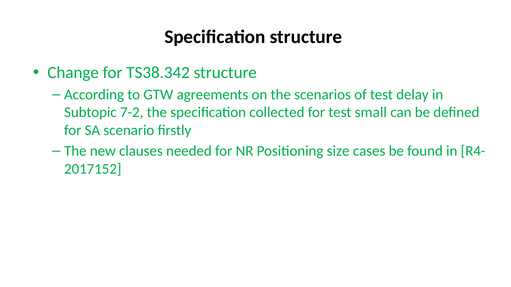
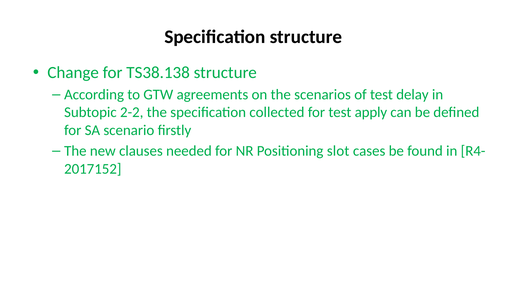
TS38.342: TS38.342 -> TS38.138 (158, 73)
7-2: 7-2 -> 2-2 (132, 113)
small: small -> apply (371, 113)
size: size -> slot (338, 151)
